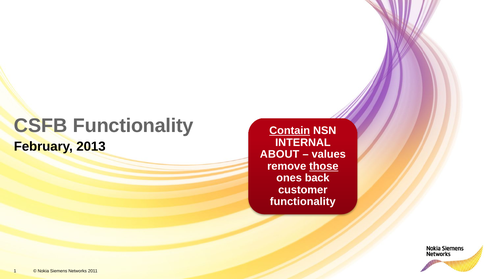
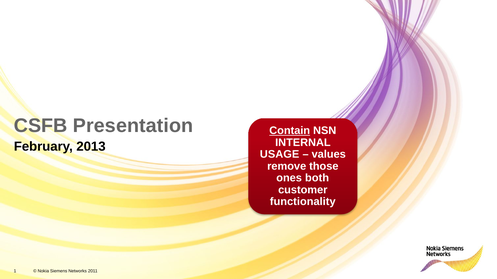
CSFB Functionality: Functionality -> Presentation (133, 126)
ABOUT: ABOUT -> USAGE (280, 155)
those underline: present -> none (324, 166)
back: back -> both (317, 178)
